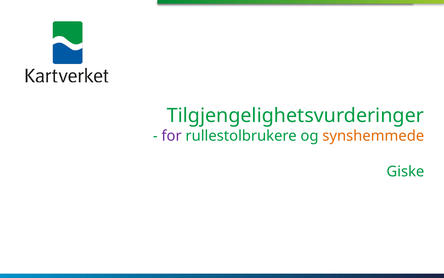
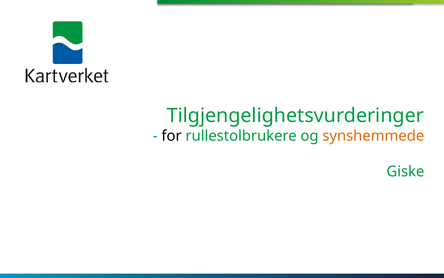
for colour: purple -> black (172, 136)
